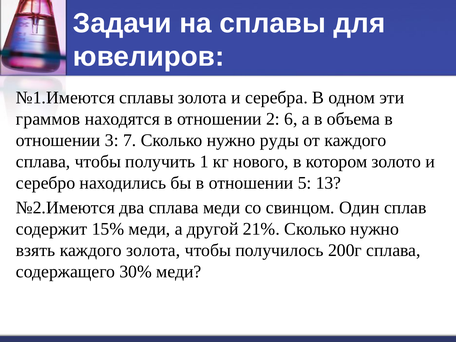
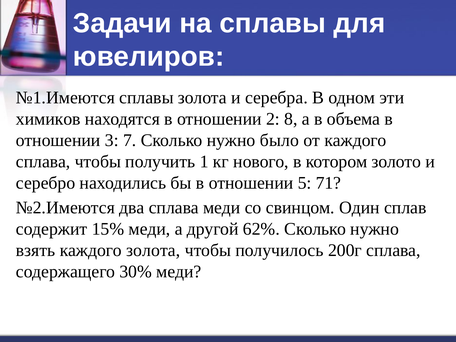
граммов: граммов -> химиков (48, 119)
6: 6 -> 8 (291, 119)
руды: руды -> было (279, 140)
13: 13 -> 71 (328, 183)
21%: 21% -> 62% (261, 229)
